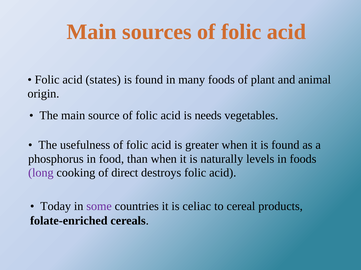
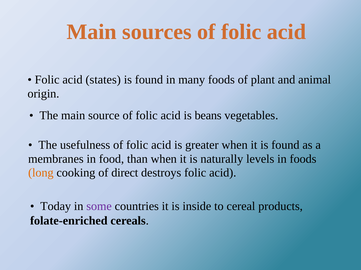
needs: needs -> beans (208, 116)
phosphorus: phosphorus -> membranes (56, 159)
long colour: purple -> orange (41, 173)
celiac: celiac -> inside (197, 207)
